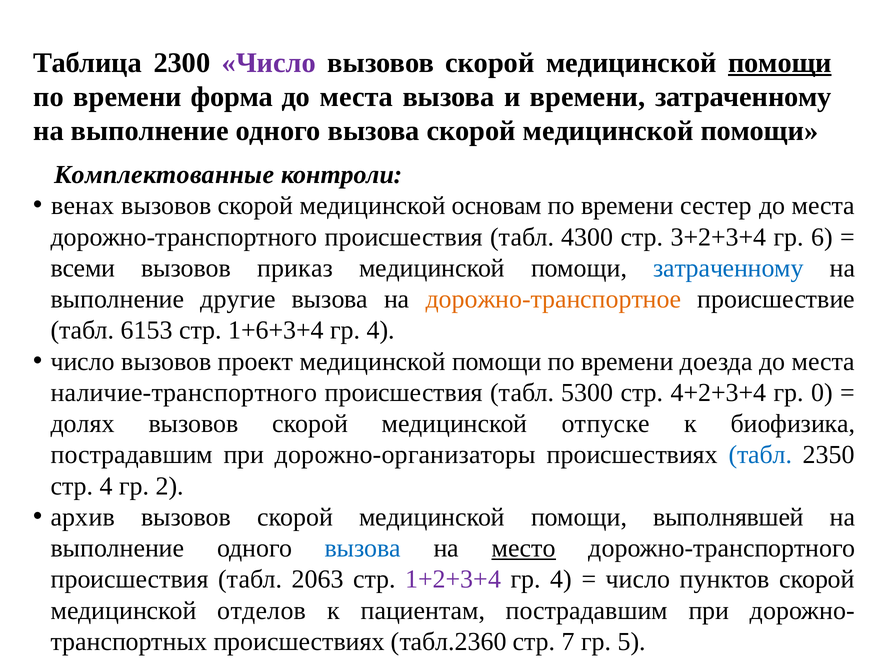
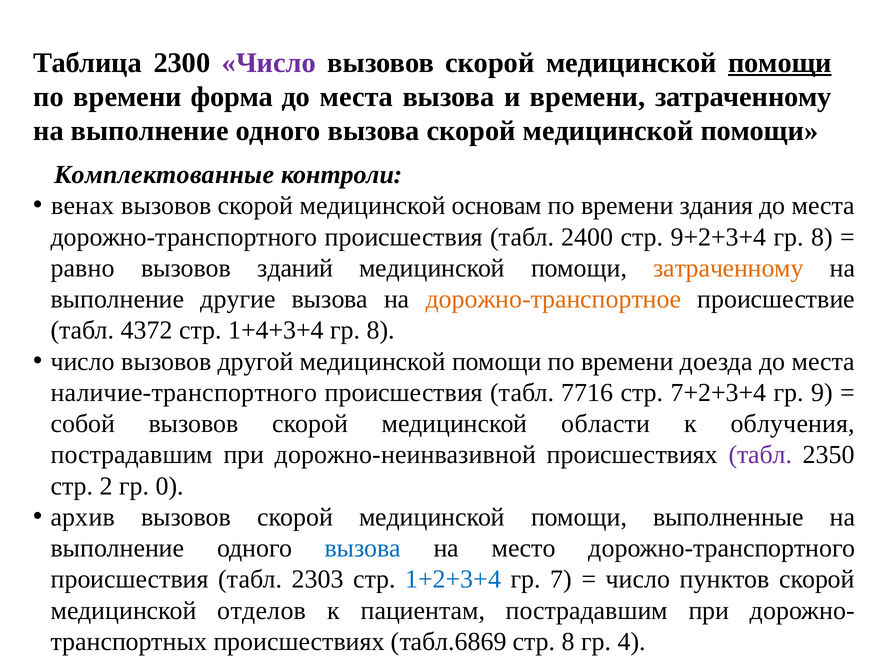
сестер: сестер -> здания (716, 206)
4300: 4300 -> 2400 (587, 237)
3+2+3+4: 3+2+3+4 -> 9+2+3+4 (718, 237)
6: 6 -> 8 (822, 237)
всеми: всеми -> равно (83, 268)
приказ: приказ -> зданий (295, 268)
затраченному colour: blue -> orange (728, 268)
6153: 6153 -> 4372 (147, 330)
1+6+3+4: 1+6+3+4 -> 1+4+3+4 (276, 330)
4: 4 -> 8 (381, 330)
проект: проект -> другой (256, 361)
5300: 5300 -> 7716 (587, 393)
4+2+3+4: 4+2+3+4 -> 7+2+3+4 (718, 393)
0: 0 -> 9 (822, 393)
долях: долях -> собой (83, 424)
отпуске: отпуске -> области (606, 424)
биофизика: биофизика -> облучения (793, 424)
дорожно-организаторы: дорожно-организаторы -> дорожно-неинвазивной (405, 455)
табл colour: blue -> purple (760, 455)
стр 4: 4 -> 2 (106, 486)
2: 2 -> 0 (170, 486)
выполнявшей: выполнявшей -> выполненные (728, 517)
место underline: present -> none (524, 548)
2063: 2063 -> 2303 (318, 579)
1+2+3+4 colour: purple -> blue (453, 579)
4: 4 -> 7 (561, 579)
табл.2360: табл.2360 -> табл.6869 (449, 641)
стр 7: 7 -> 8 (568, 641)
5: 5 -> 4 (632, 641)
